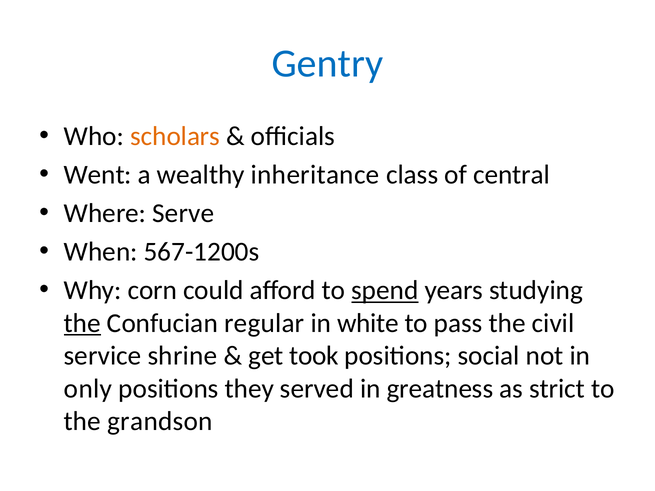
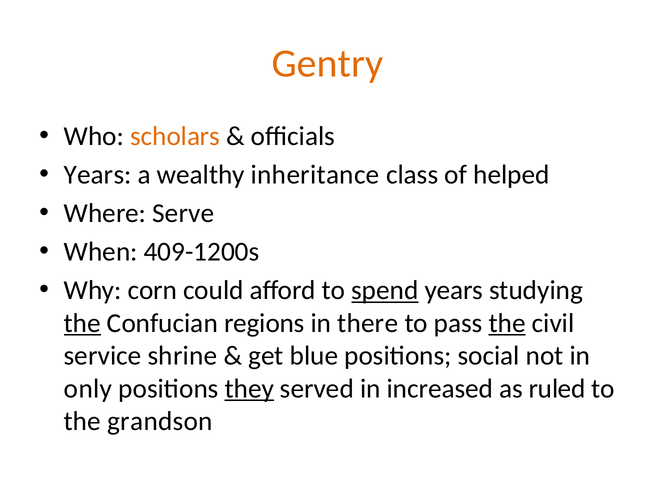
Gentry colour: blue -> orange (327, 63)
Went: Went -> Years (98, 175)
central: central -> helped (511, 175)
567-1200s: 567-1200s -> 409-1200s (202, 252)
regular: regular -> regions (264, 323)
white: white -> there (368, 323)
the underline: none -> present (507, 323)
took: took -> blue (314, 356)
they underline: none -> present (249, 389)
greatness: greatness -> increased (440, 389)
strict: strict -> ruled (557, 389)
